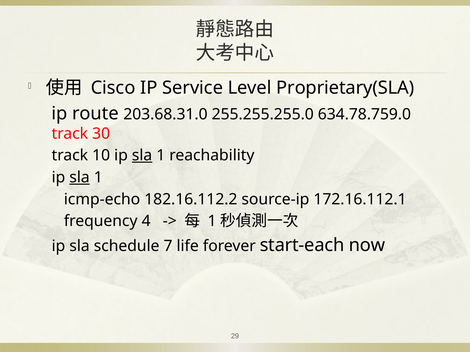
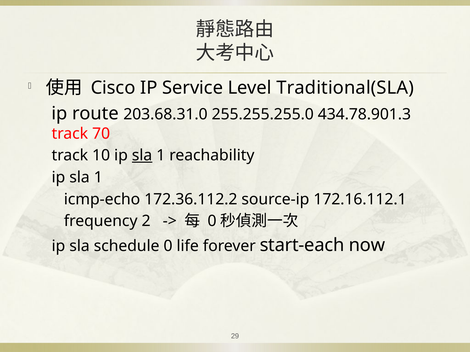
Proprietary(SLA: Proprietary(SLA -> Traditional(SLA (345, 88)
634.78.759.0: 634.78.759.0 -> 434.78.901.3 (364, 114)
30: 30 -> 70 (101, 134)
sla underline: present -> none (80, 178)
182.16.112.2: 182.16.112.2 -> 172.36.112.2 (191, 199)
4: 4 -> 2 (146, 221)
1: 1 -> 0 (212, 221)
schedule 7: 7 -> 0 (168, 246)
